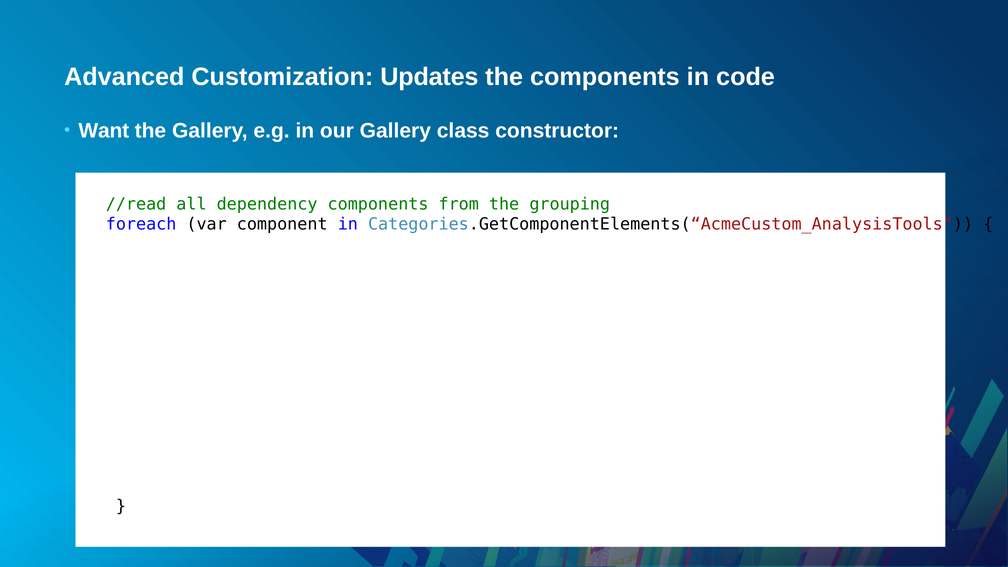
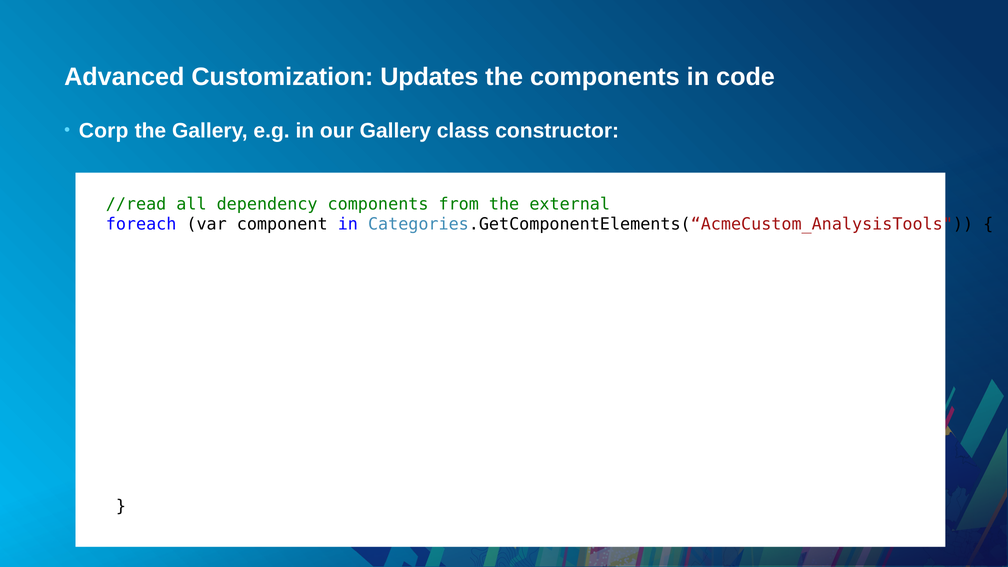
Want: Want -> Corp (104, 131)
grouping: grouping -> external (570, 204)
